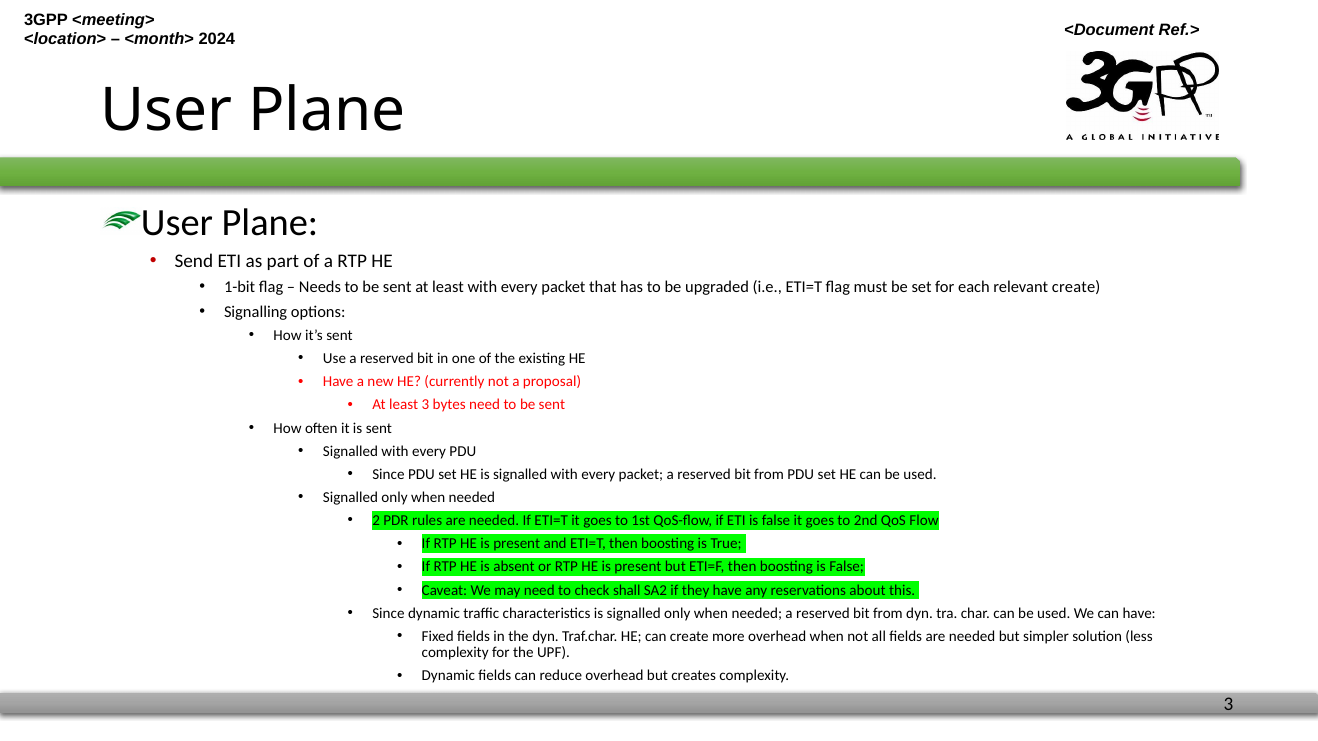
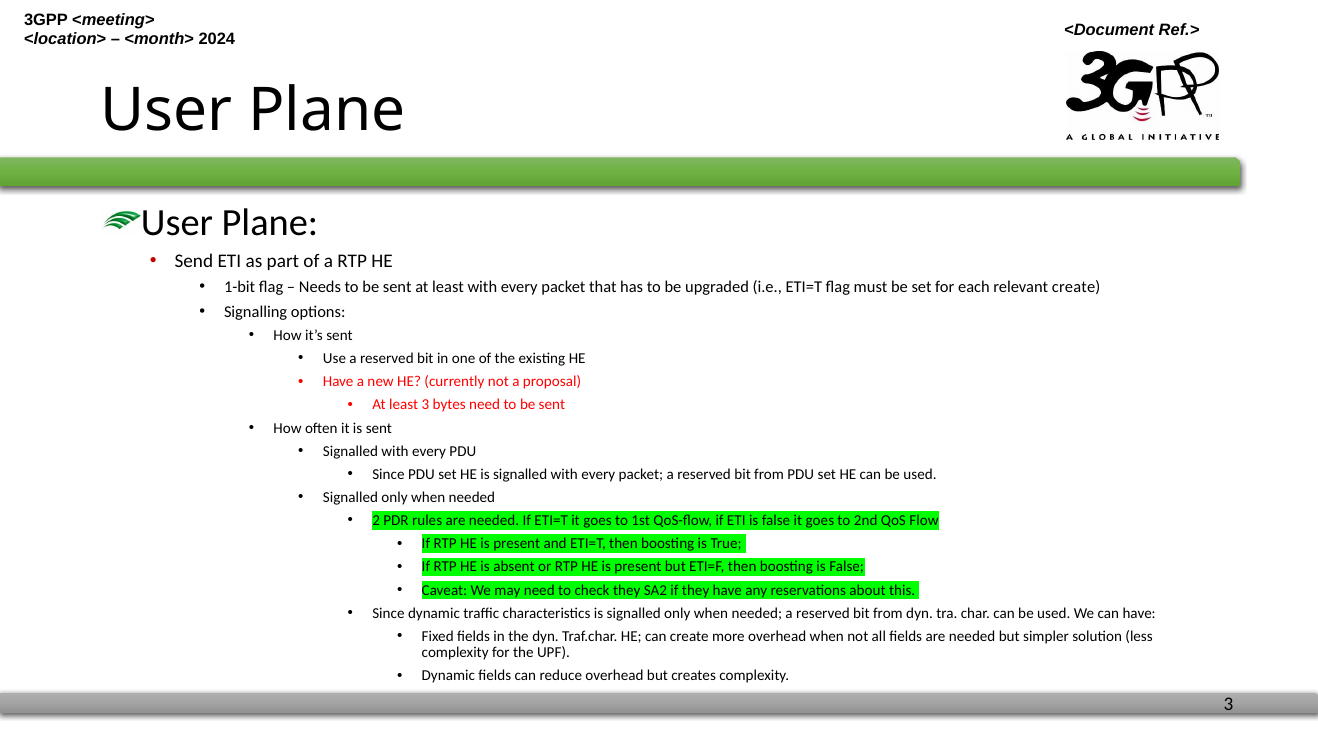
check shall: shall -> they (627, 590)
